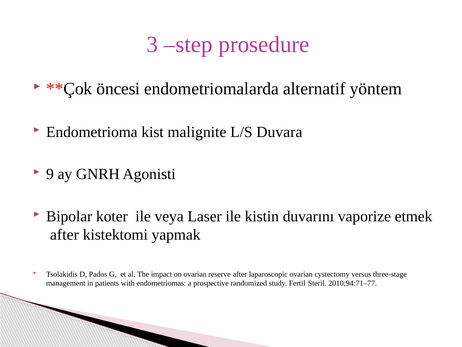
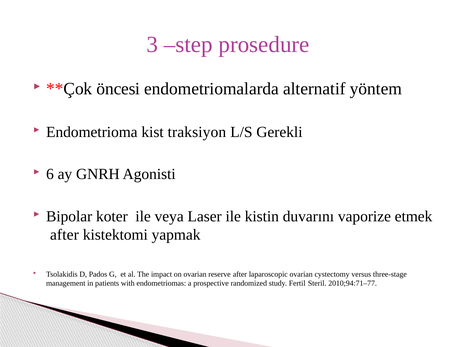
malignite: malignite -> traksiyon (197, 132)
Duvara: Duvara -> Gerekli (279, 132)
9: 9 -> 6 (50, 174)
